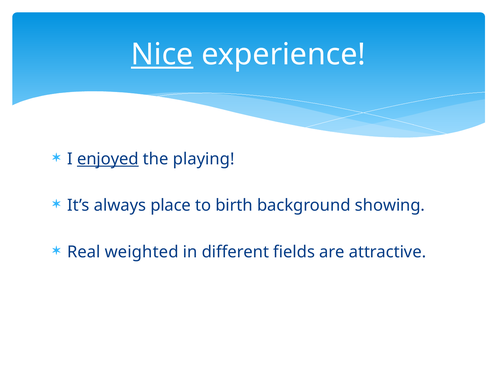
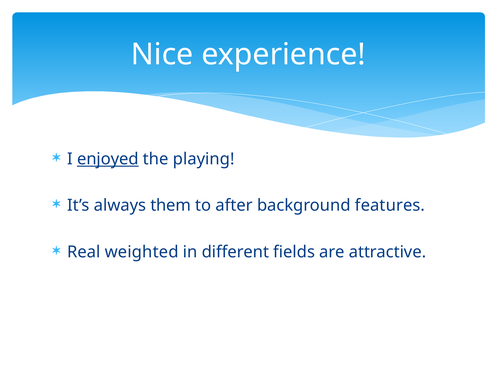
Nice underline: present -> none (162, 55)
place: place -> them (171, 205)
birth: birth -> after (234, 205)
showing: showing -> features (390, 205)
